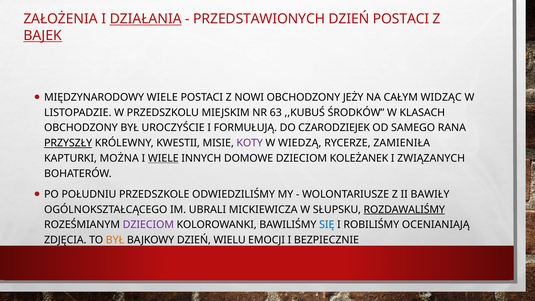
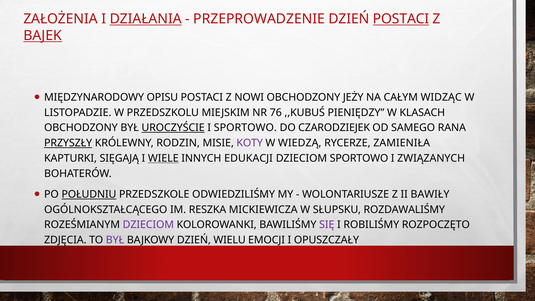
PRZEDSTAWIONYCH: PRZEDSTAWIONYCH -> PRZEPROWADZENIE (259, 19)
POSTACI underline: none -> present (401, 19)
MIĘDZYNARODOWY WIELE: WIELE -> OPISU (162, 97)
63: 63 -> 76 (276, 113)
ŚRODKÓW: ŚRODKÓW -> PIENIĘDZY (356, 113)
UROCZYŚCIE underline: none -> present (173, 128)
I FORMUŁUJĄ: FORMUŁUJĄ -> SPORTOWO (245, 128)
KWESTII: KWESTII -> RODZIN (178, 143)
MOŻNA: MOŻNA -> SIĘGAJĄ (119, 158)
DOMOWE: DOMOWE -> EDUKACJI (249, 158)
DZIECIOM KOLEŻANEK: KOLEŻANEK -> SPORTOWO (359, 158)
POŁUDNIU underline: none -> present (89, 194)
UBRALI: UBRALI -> RESZKA (207, 210)
ROZDAWALIŚMY underline: present -> none (404, 210)
SIĘ colour: blue -> purple (327, 225)
OCENIANIAJĄ: OCENIANIAJĄ -> ROZPOCZĘTO (436, 225)
BYŁ colour: orange -> purple (115, 240)
BEZPIECZNIE: BEZPIECZNIE -> OPUSZCZAŁY (327, 240)
